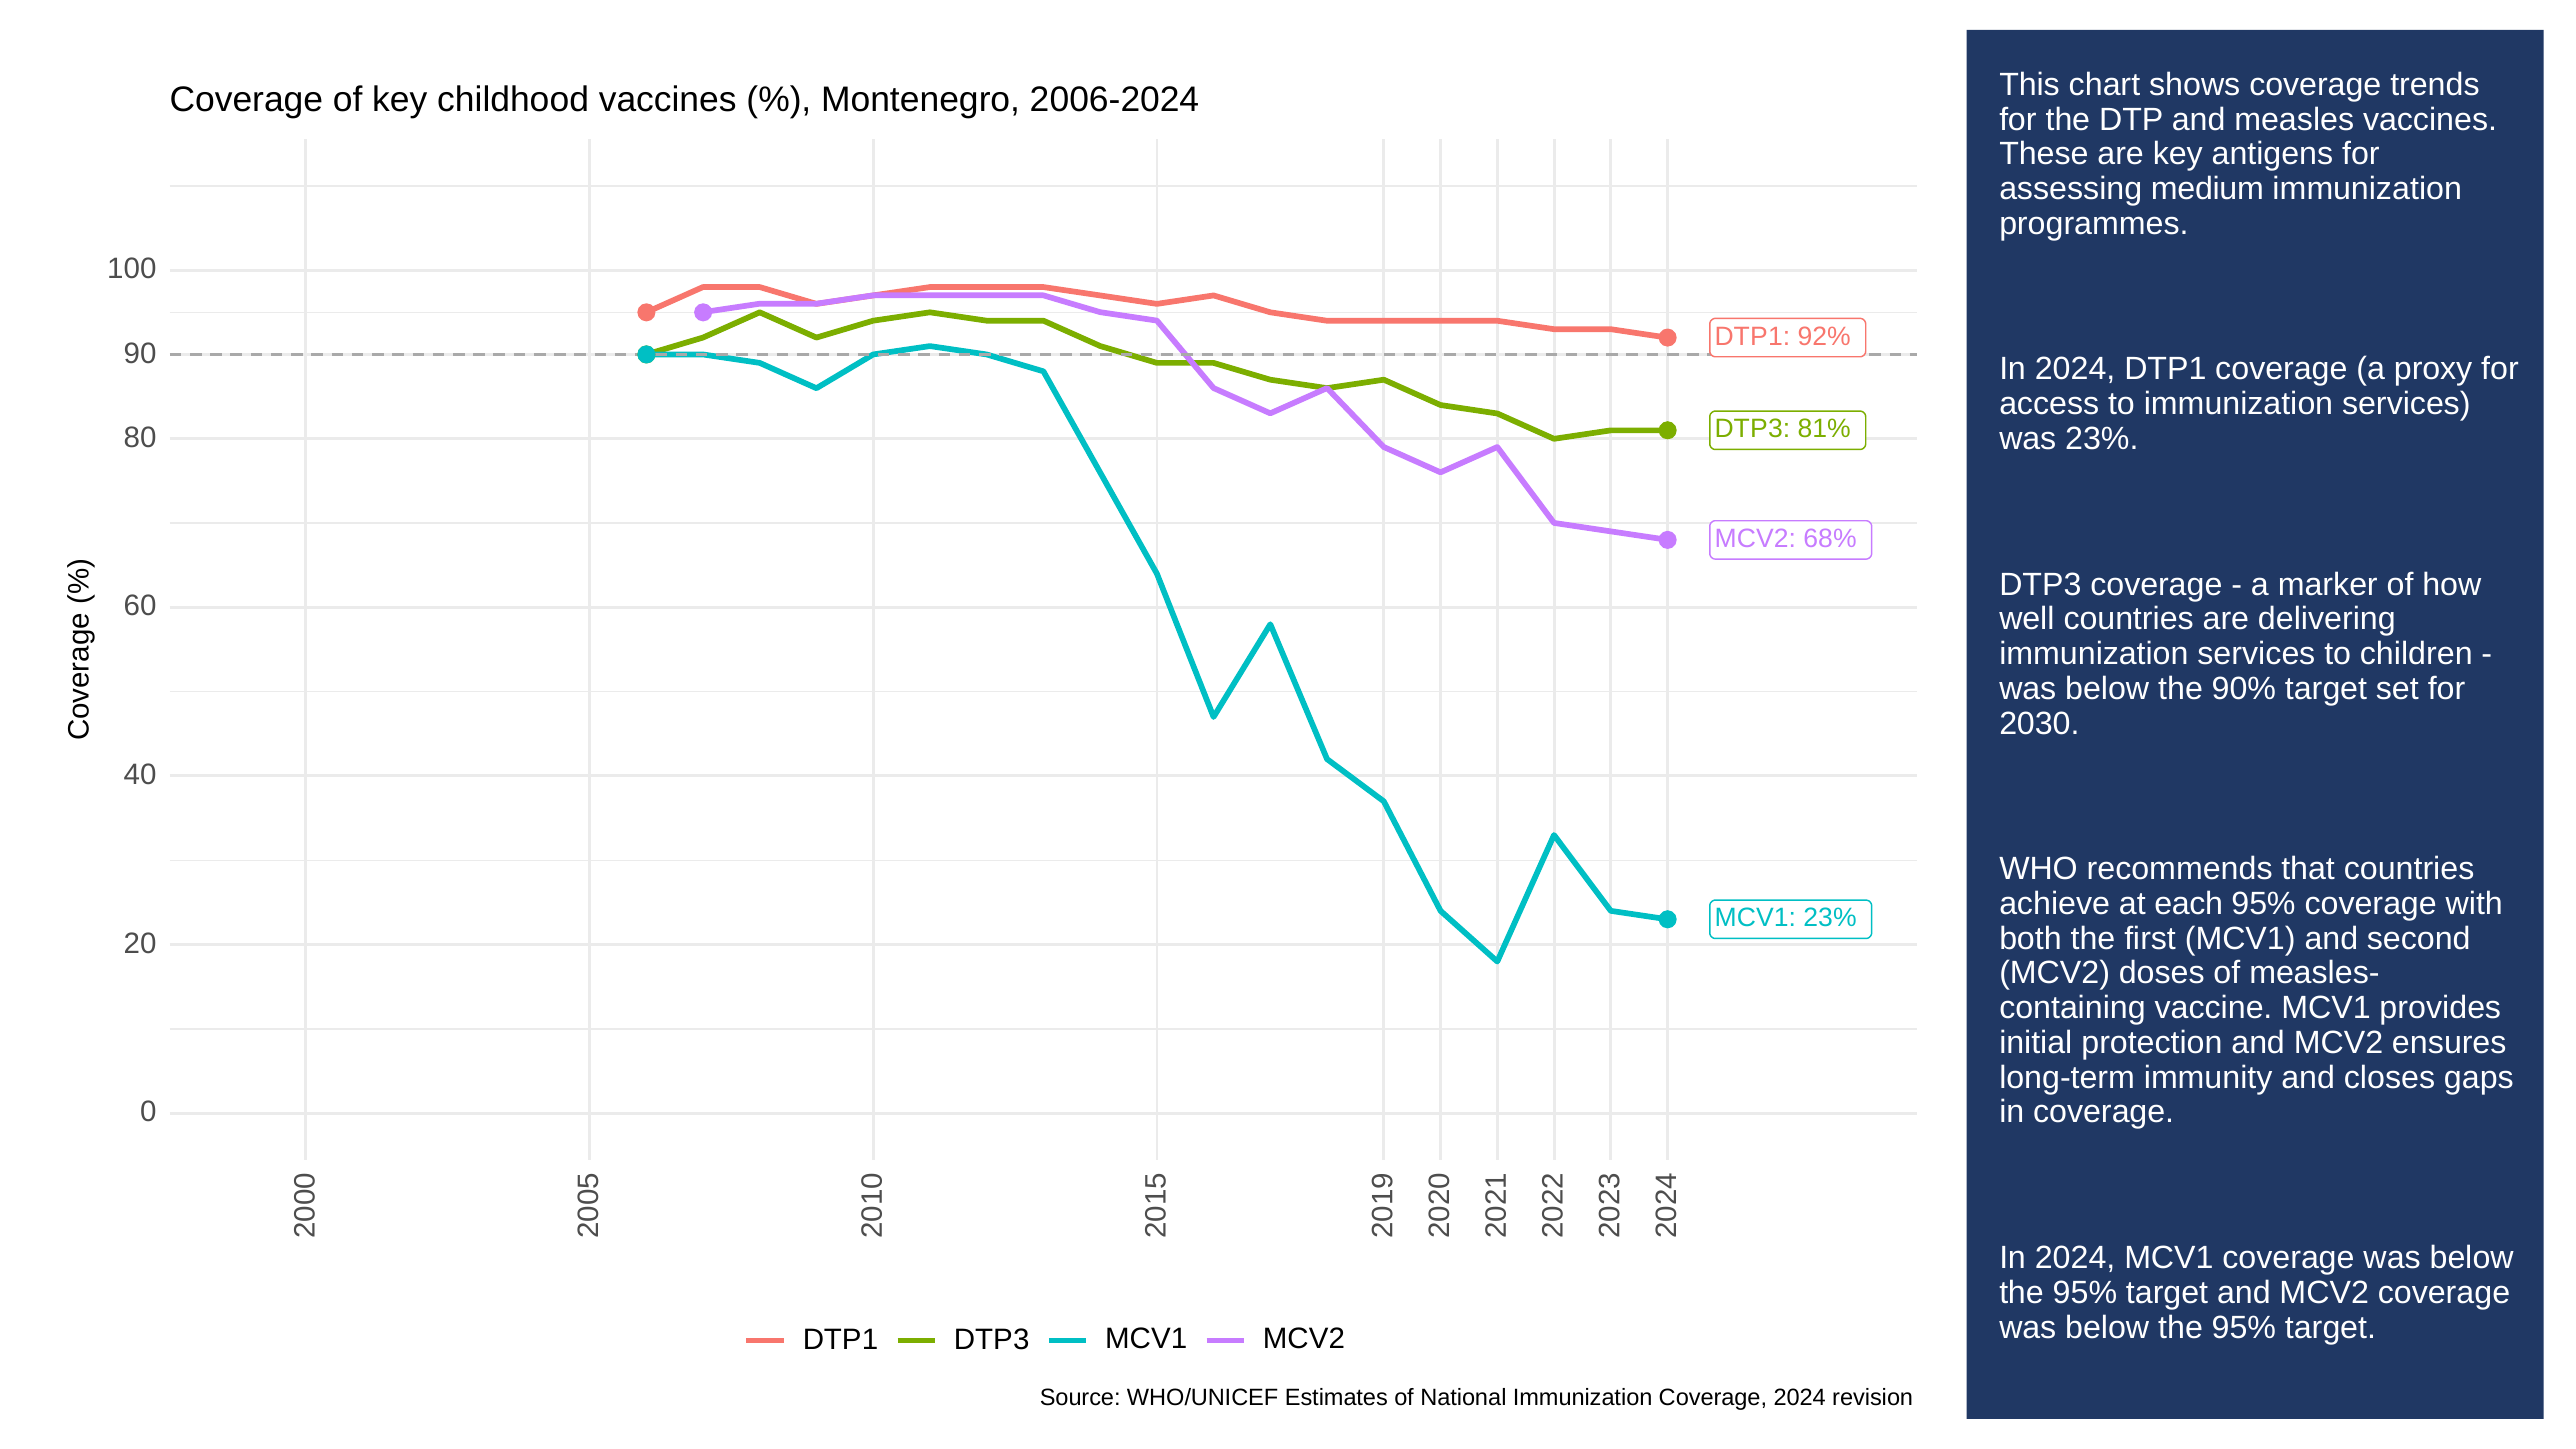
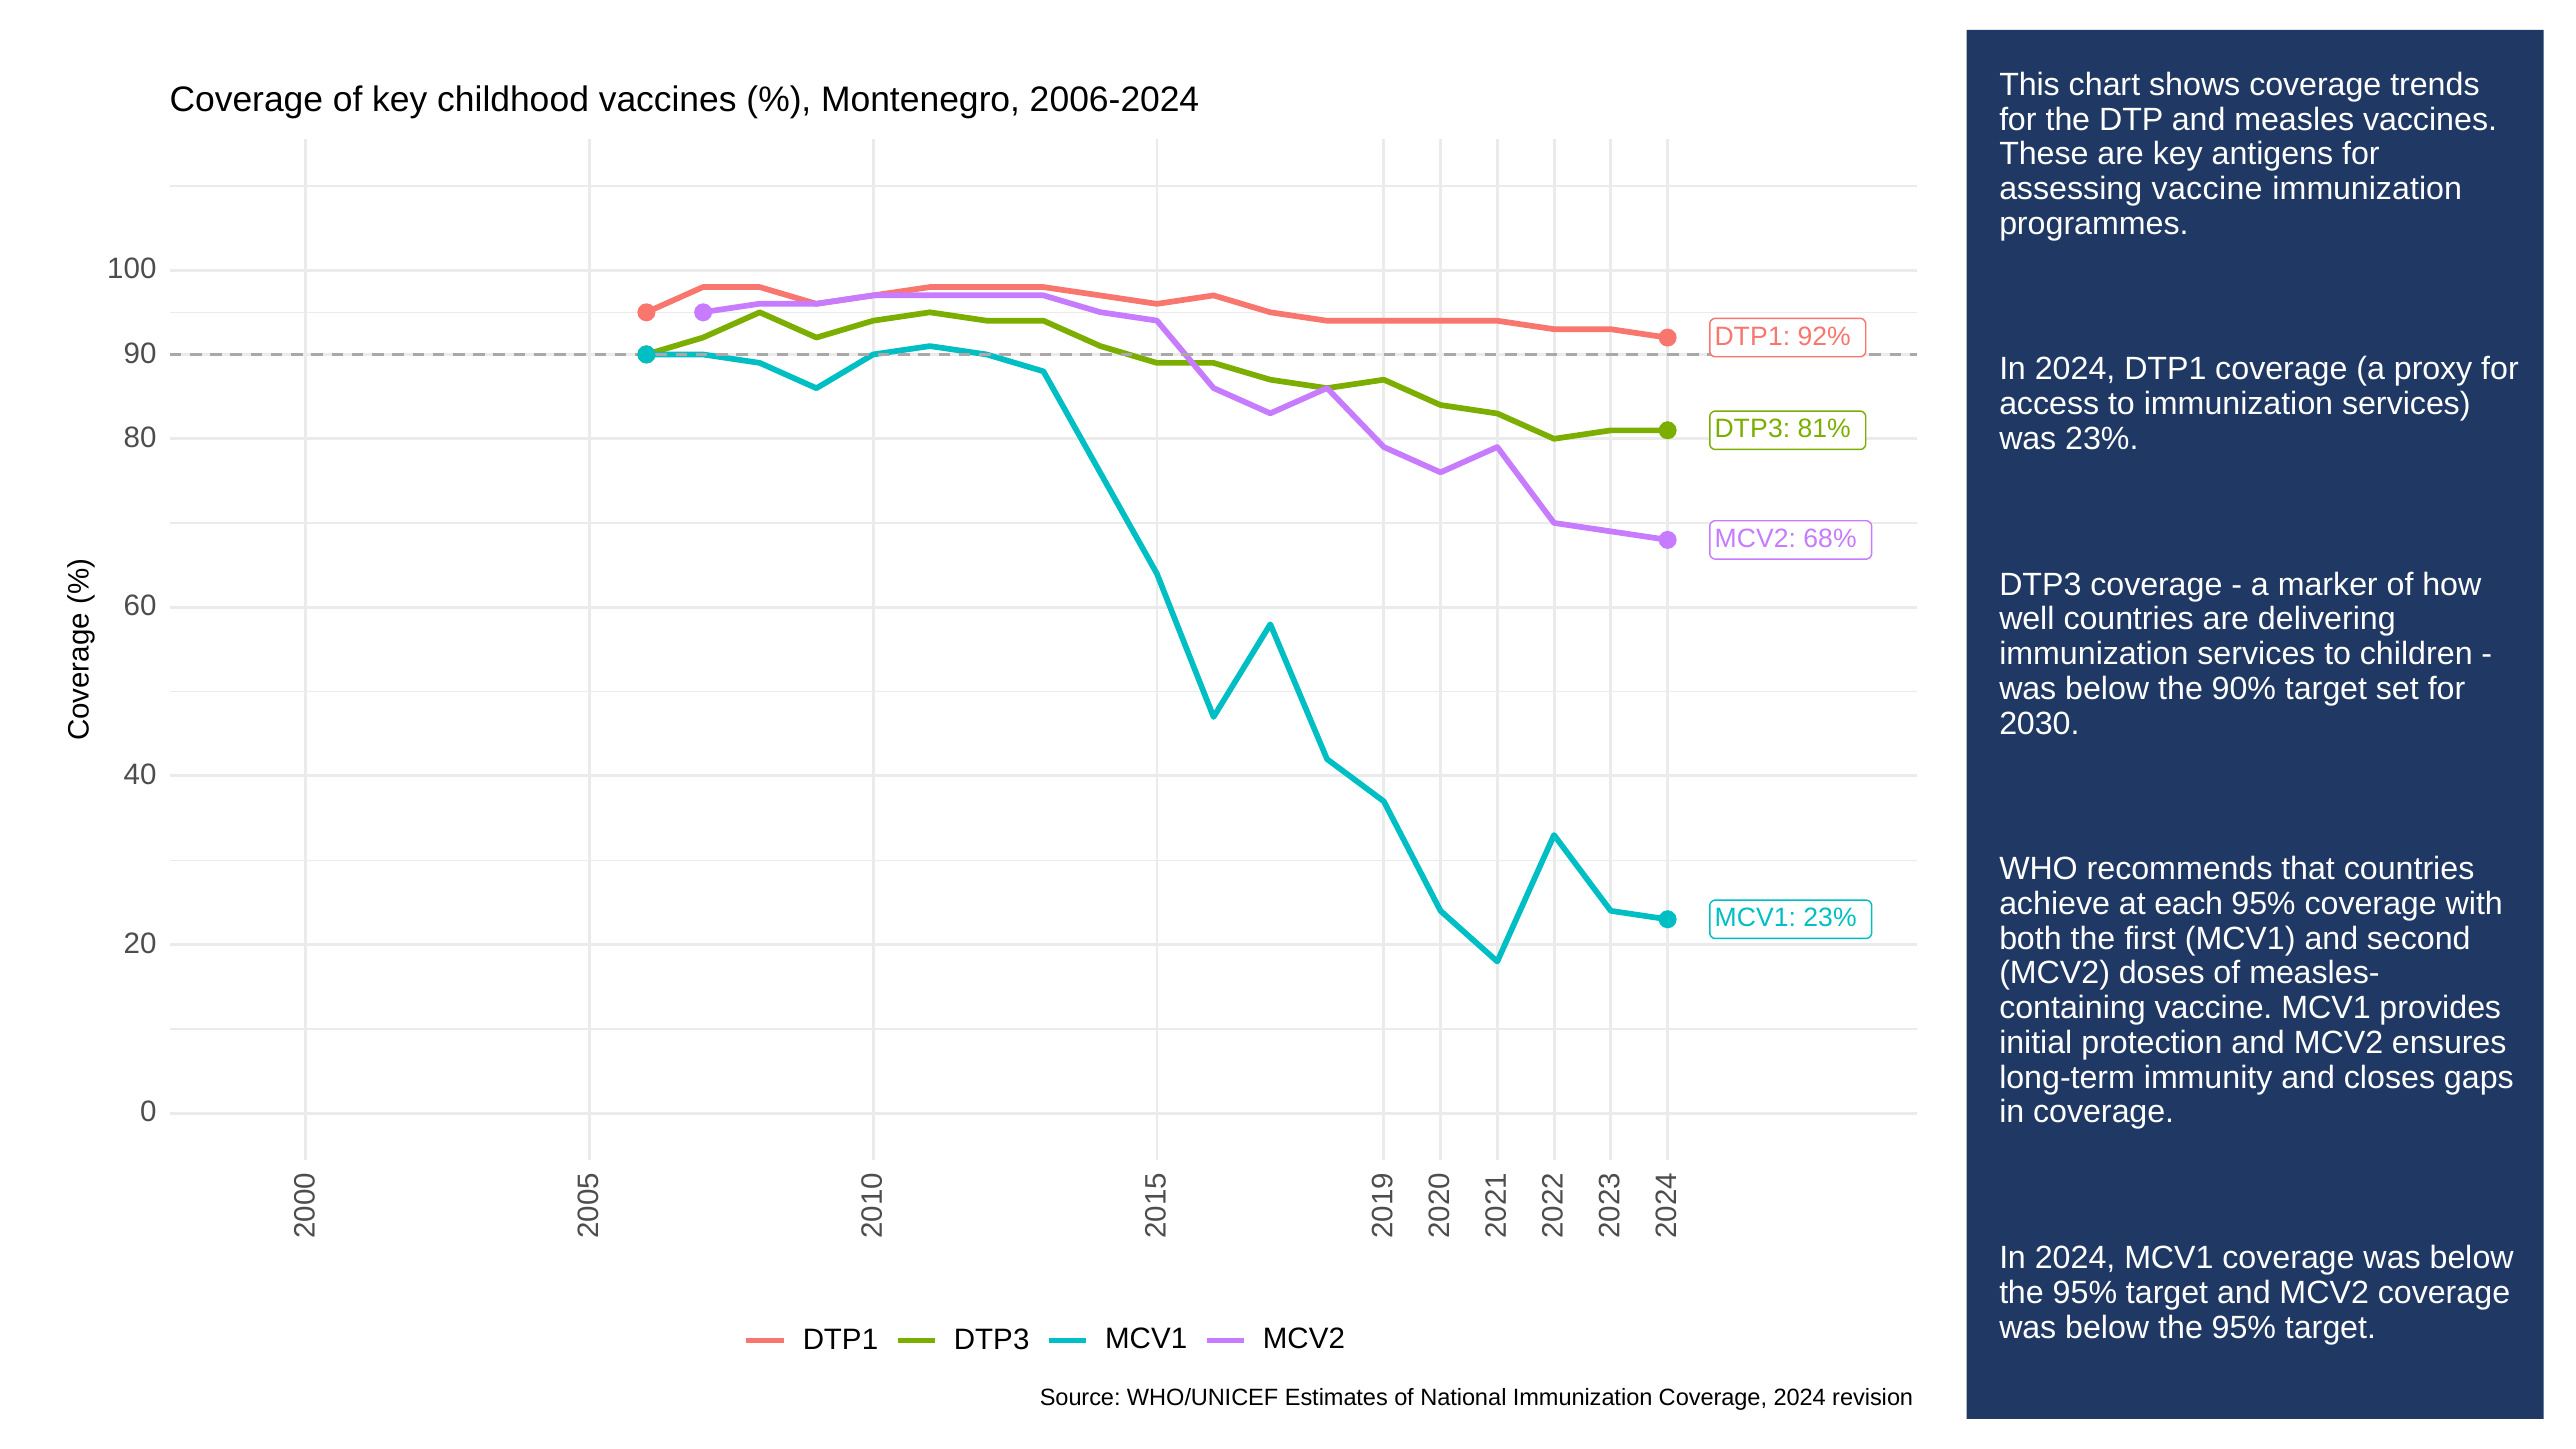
assessing medium: medium -> vaccine (2207, 189)
